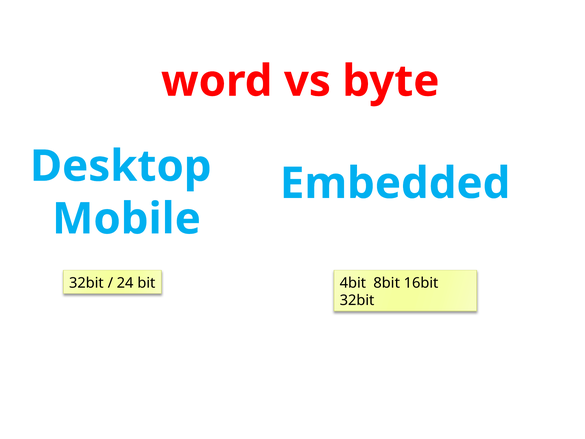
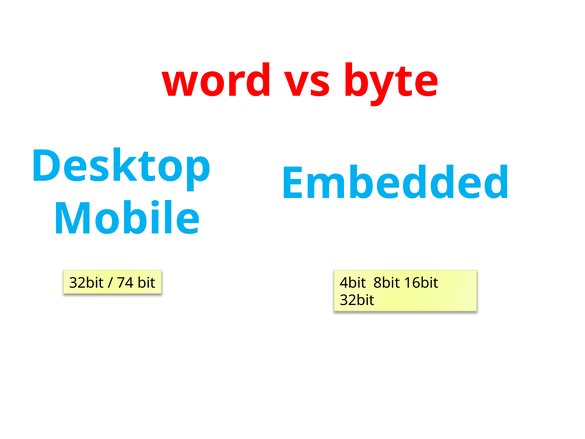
24: 24 -> 74 (125, 283)
